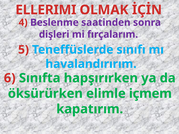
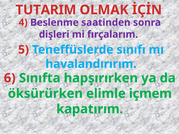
ELLERIMI: ELLERIMI -> TUTARIM (46, 10)
